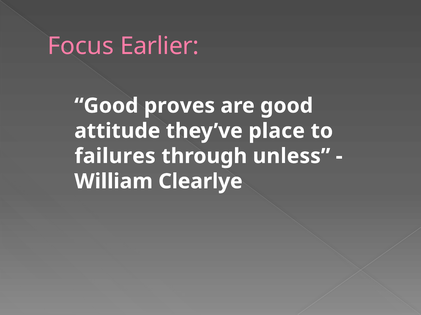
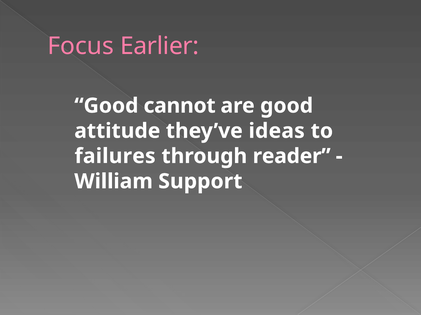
proves: proves -> cannot (180, 106)
place: place -> ideas (277, 131)
unless: unless -> reader (292, 156)
Clearlye: Clearlye -> Support (200, 182)
